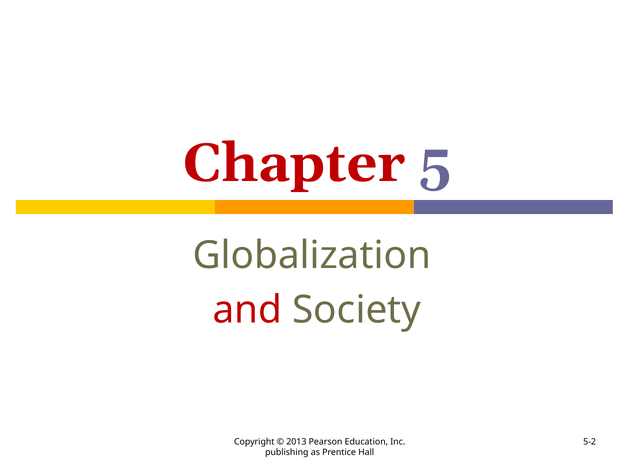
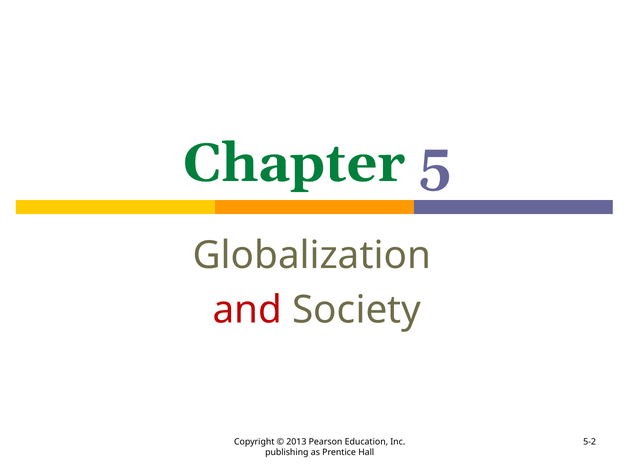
Chapter colour: red -> green (294, 163)
